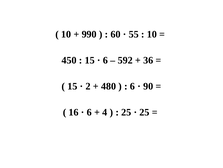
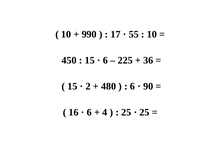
60: 60 -> 17 (116, 34)
592: 592 -> 225 (125, 60)
